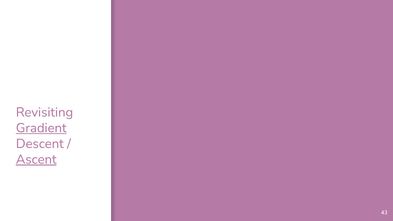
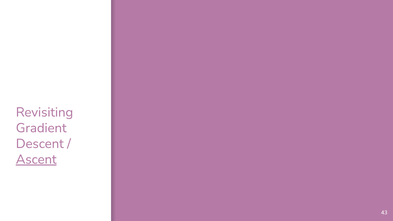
Gradient underline: present -> none (41, 128)
